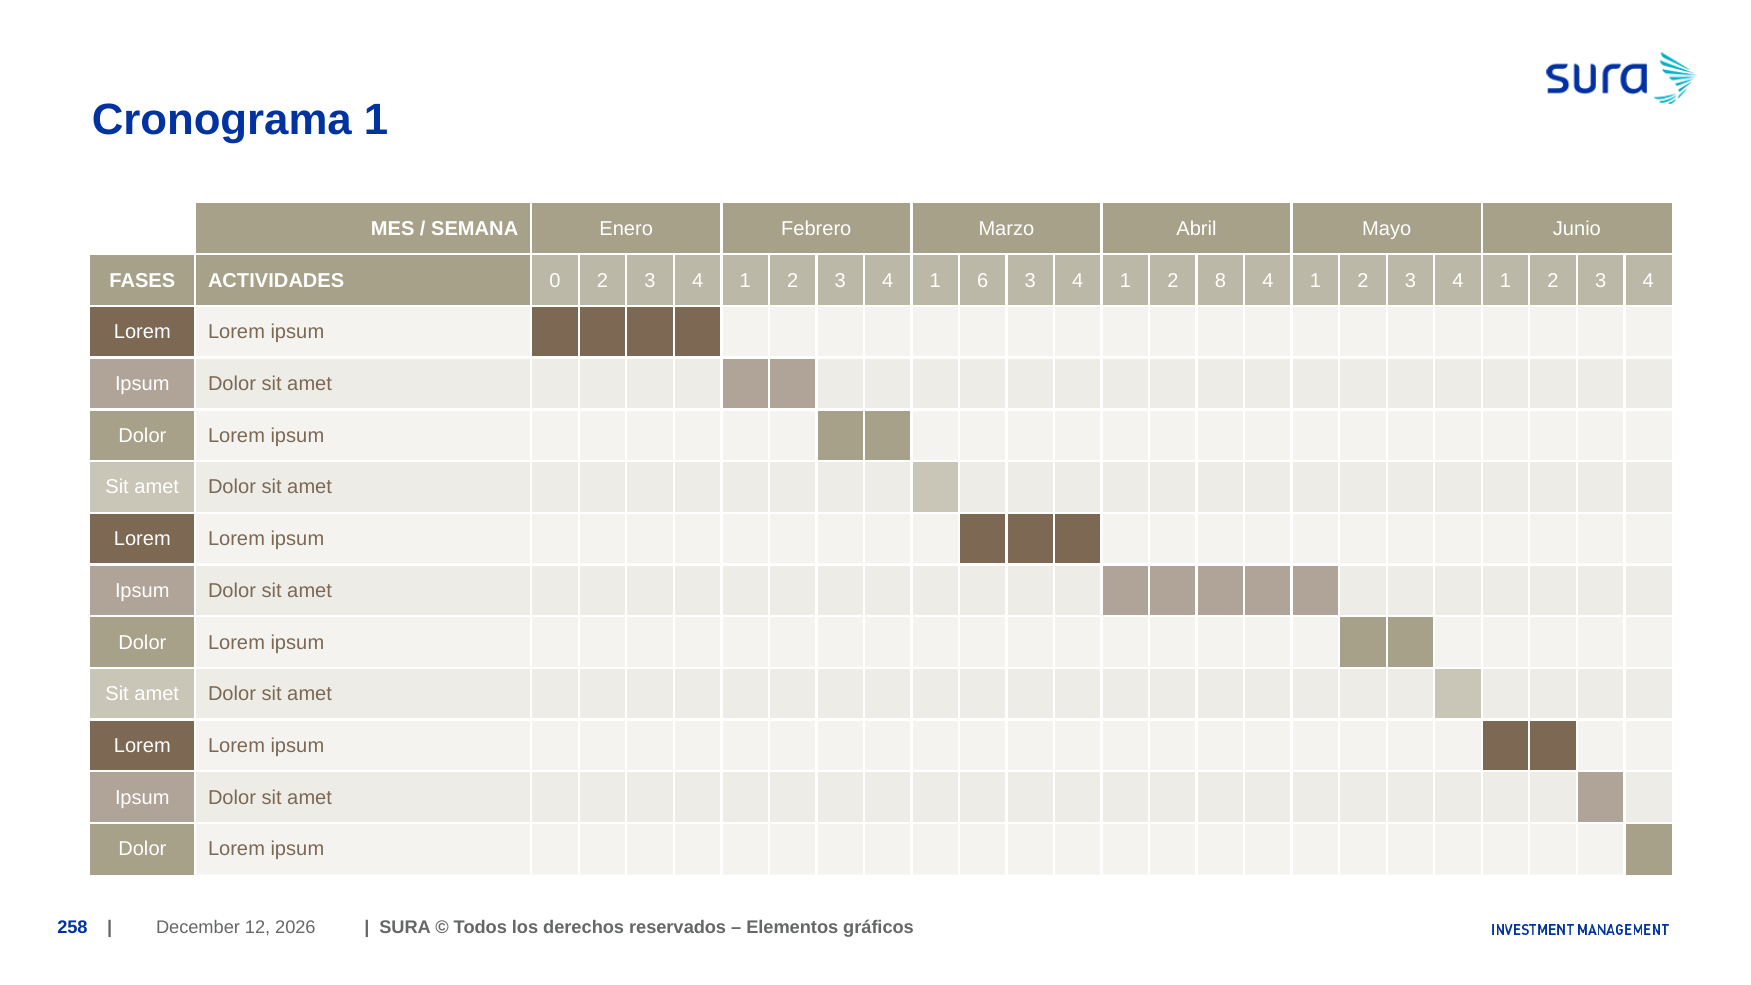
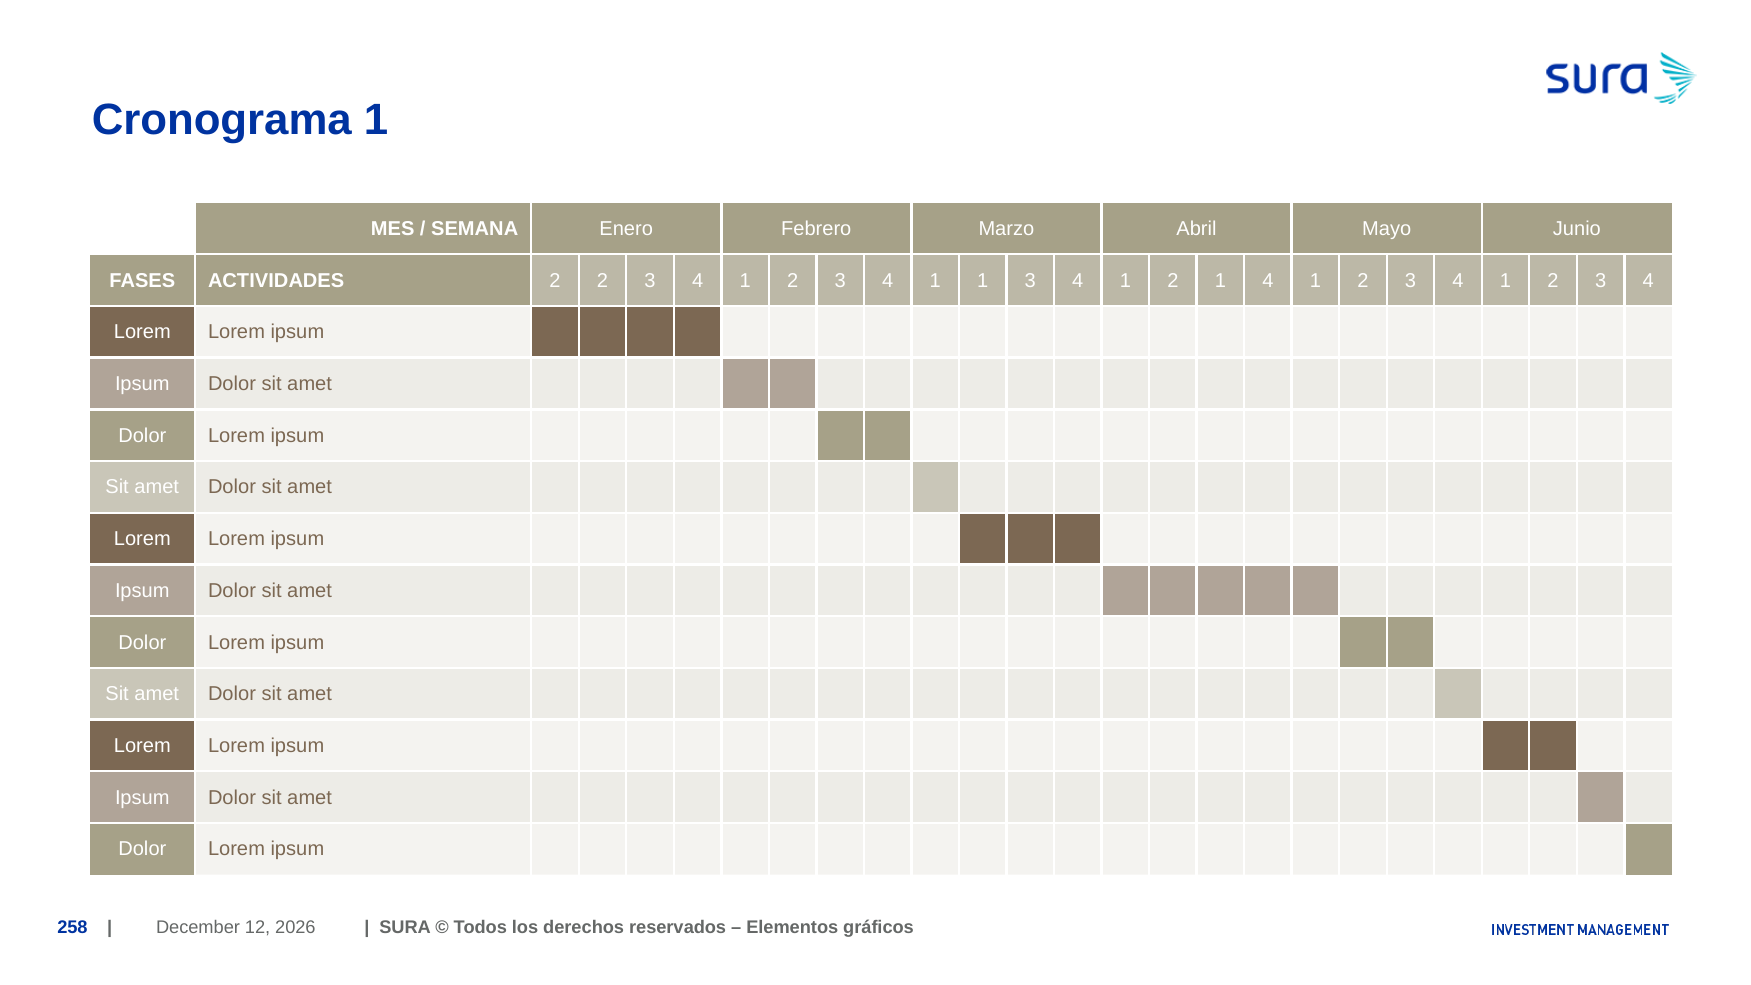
ACTIVIDADES 0: 0 -> 2 (555, 281)
1 6: 6 -> 1 (983, 281)
2 8: 8 -> 1 (1220, 281)
